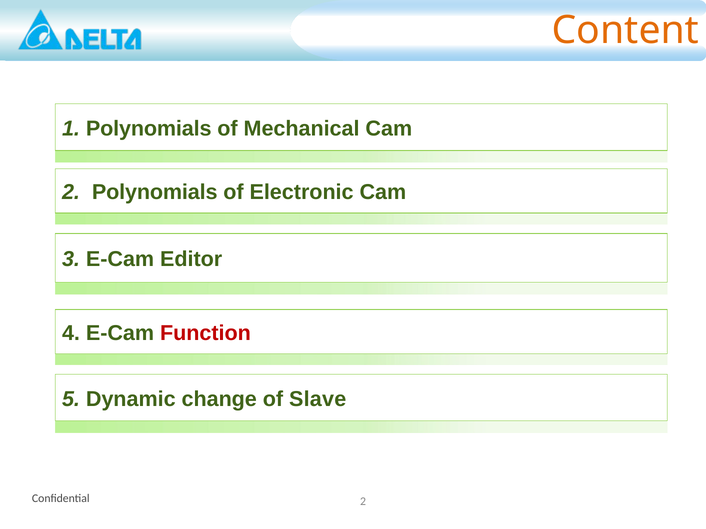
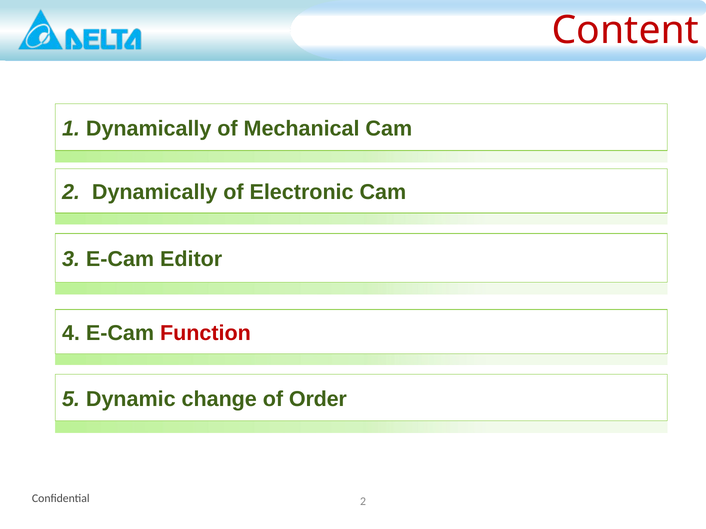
Content colour: orange -> red (625, 30)
1 Polynomials: Polynomials -> Dynamically (149, 129)
2 Polynomials: Polynomials -> Dynamically (155, 193)
Slave: Slave -> Order (318, 399)
